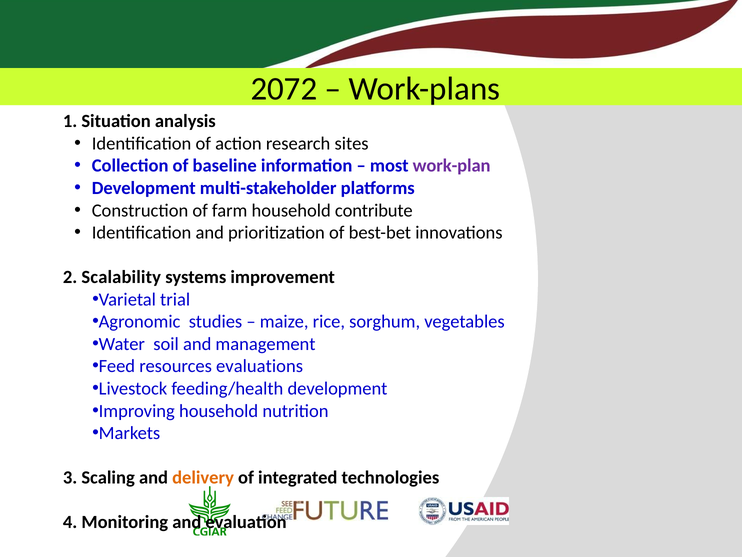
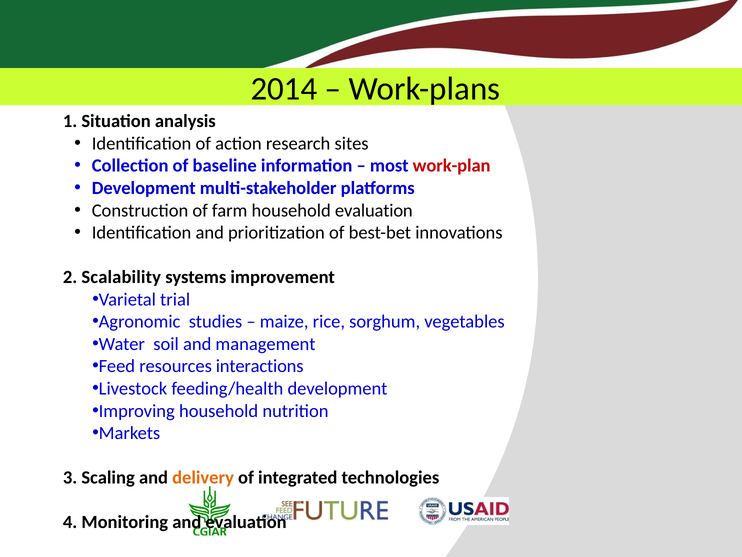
2072: 2072 -> 2014 (284, 89)
work-plan colour: purple -> red (452, 166)
household contribute: contribute -> evaluation (374, 210)
evaluations: evaluations -> interactions (260, 366)
